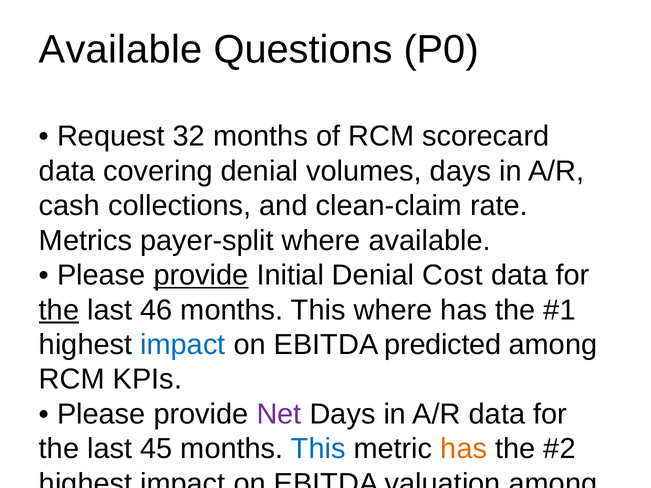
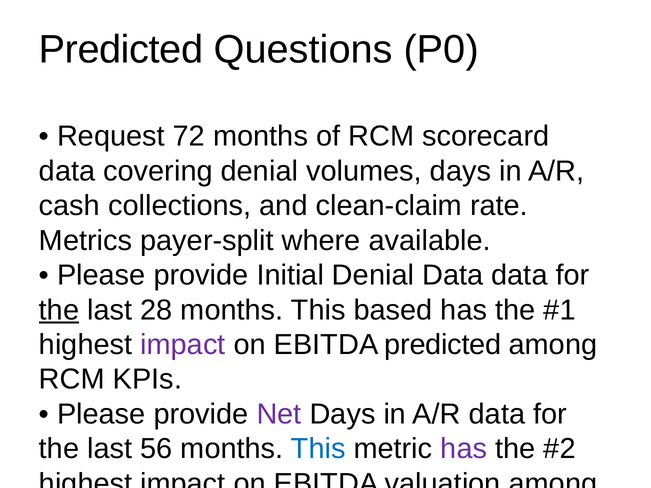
Available: Available -> Predicted (121, 49)
32: 32 -> 72 (189, 137)
provide underline: present -> none (201, 275)
Denial Cost: Cost -> Data (453, 275)
46: 46 -> 28 (156, 310)
This where: where -> based (393, 310)
impact colour: blue -> purple (183, 345)
45: 45 -> 56 (156, 449)
has colour: orange -> purple (464, 449)
